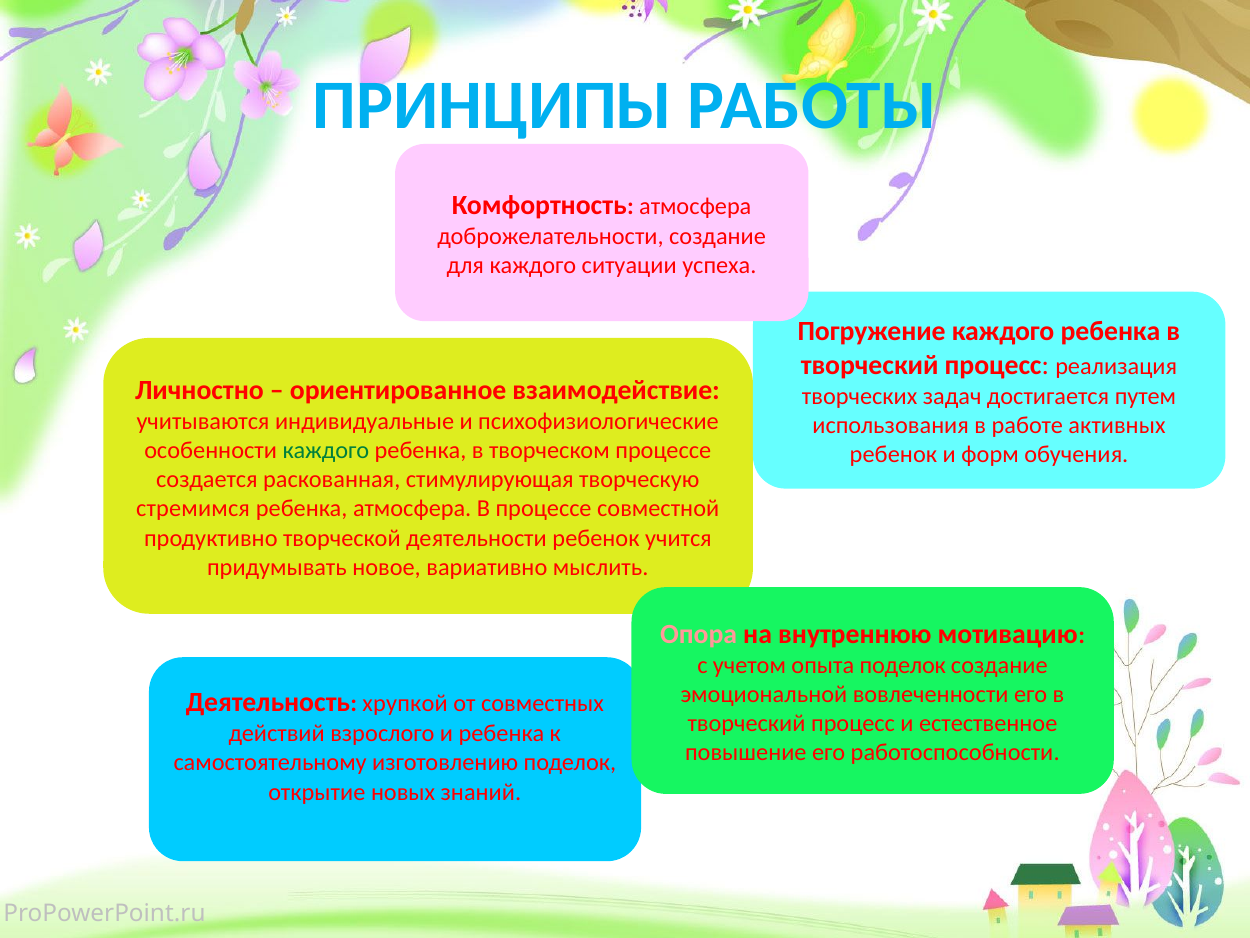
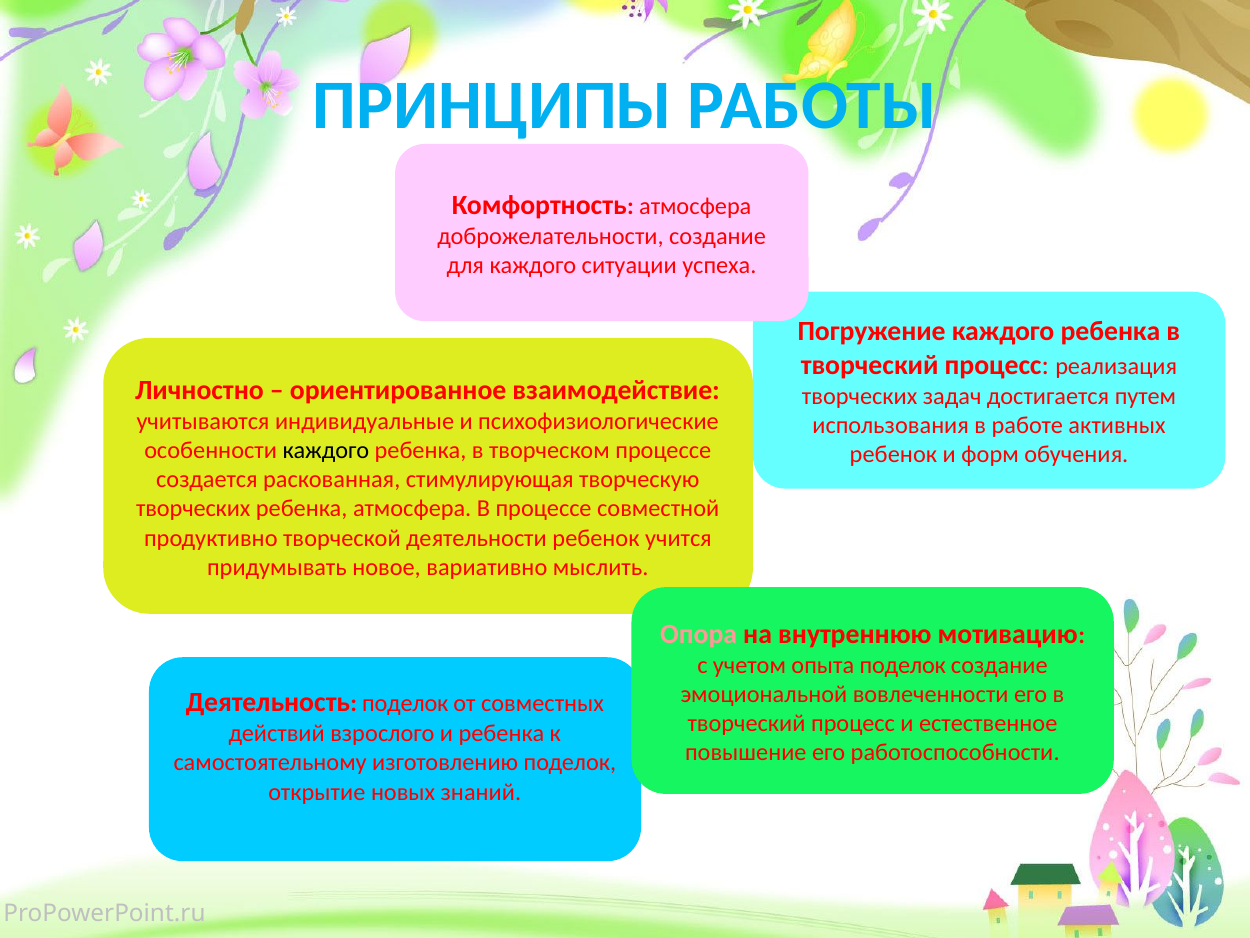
каждого colour: green -> black (326, 450)
стремимся: стремимся -> творческих (193, 509)
Деятельность хрупкой: хрупкой -> поделок (405, 703)
